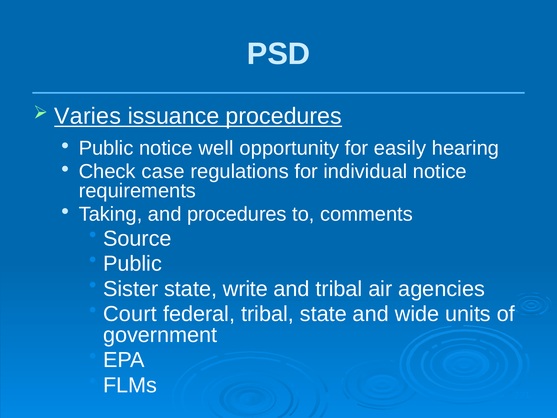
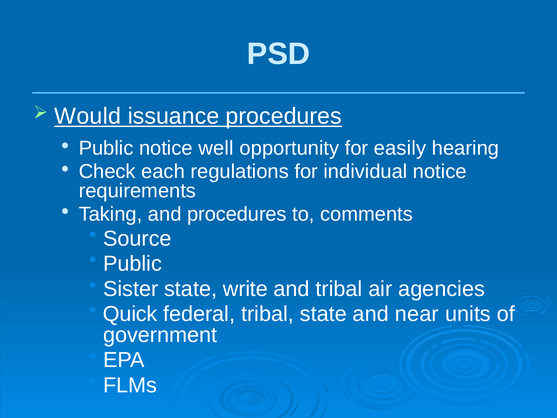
Varies: Varies -> Would (88, 116)
case: case -> each (163, 171)
Court: Court -> Quick (130, 314)
wide: wide -> near (417, 314)
